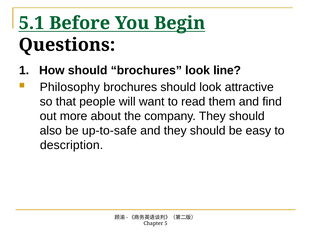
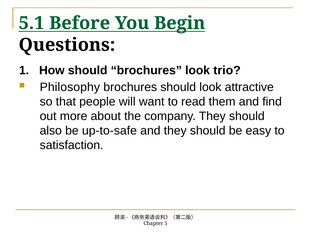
line: line -> trio (227, 70)
description: description -> satisfaction (72, 145)
